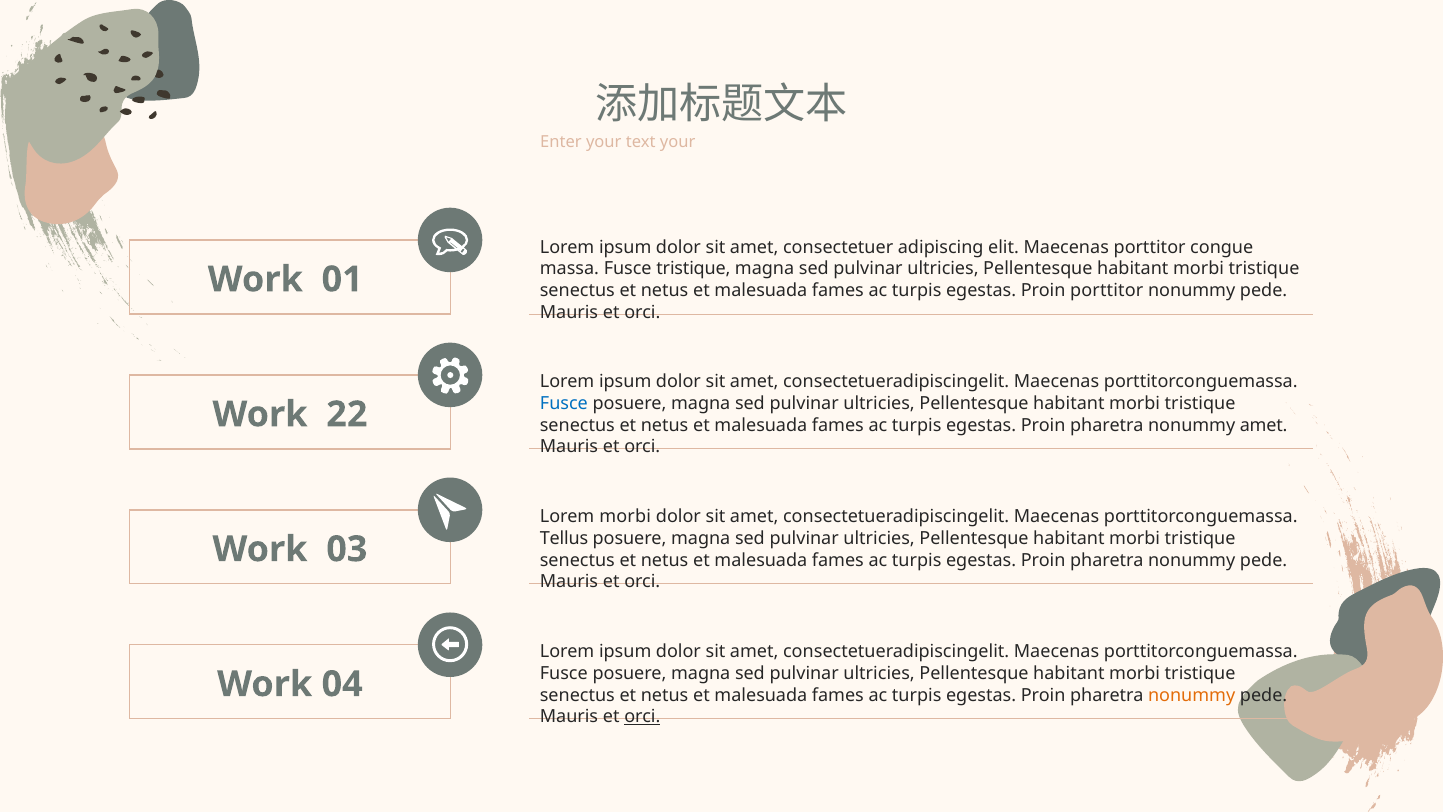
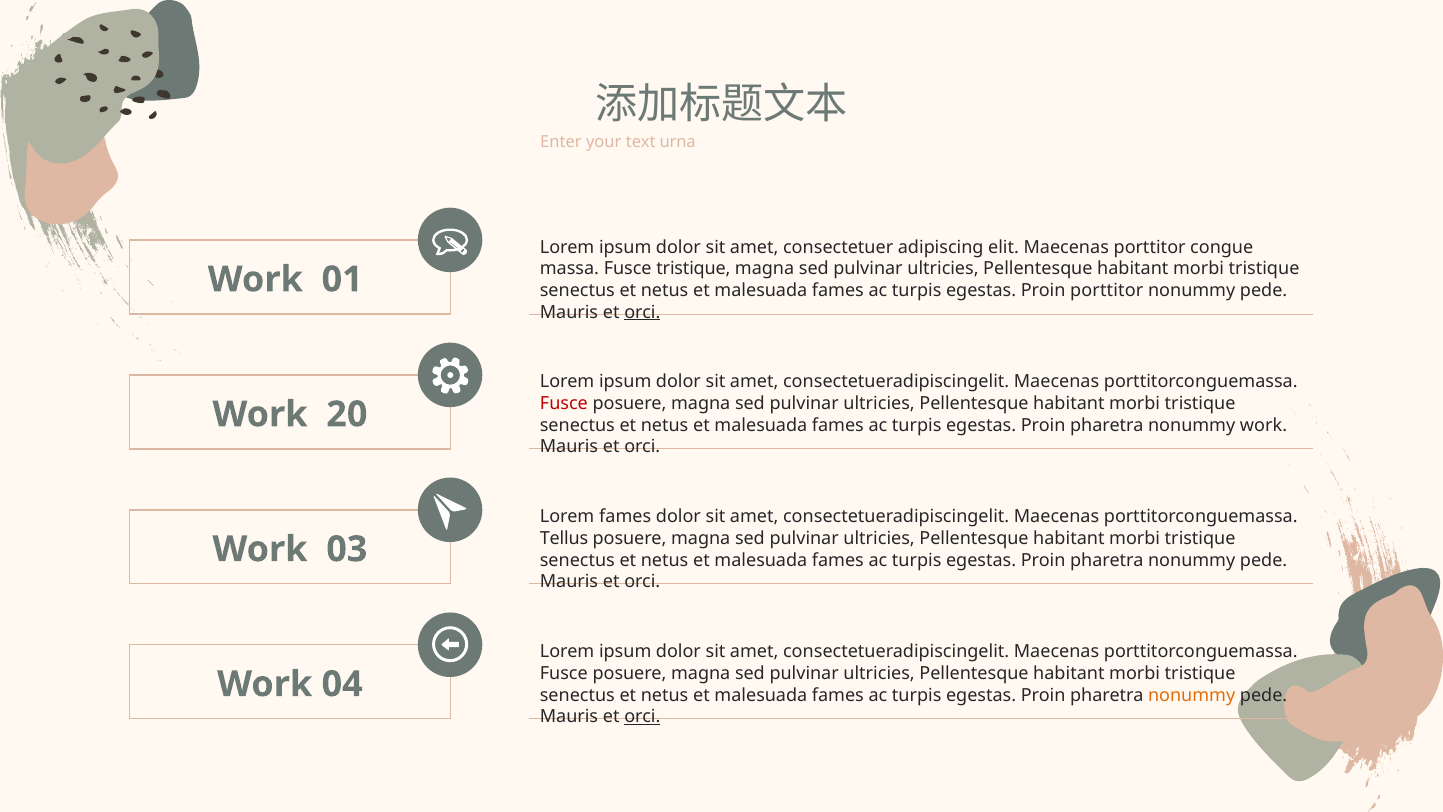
text your: your -> urna (678, 142)
orci underline: none -> present (642, 312)
Fusce colour: blue -> red (564, 404)
22: 22 -> 20 (347, 414)
nonummy amet: amet -> work (1264, 425)
Lorem morbi: morbi -> fames (625, 517)
